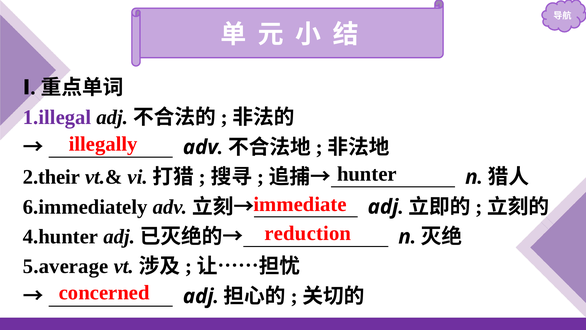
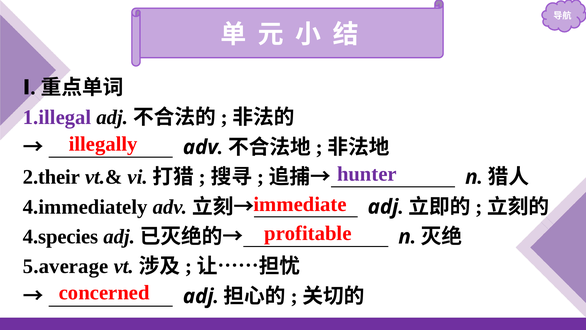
hunter colour: black -> purple (367, 174)
6.immediately: 6.immediately -> 4.immediately (85, 207)
reduction: reduction -> profitable (308, 233)
4.hunter: 4.hunter -> 4.species (61, 236)
